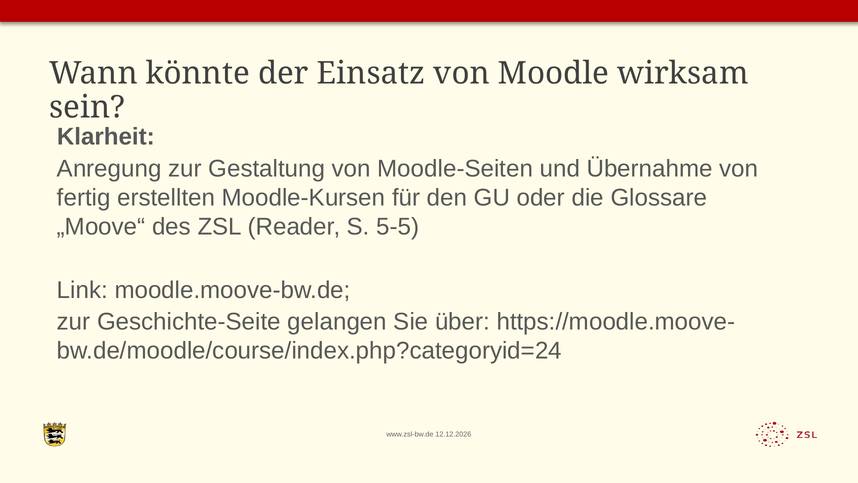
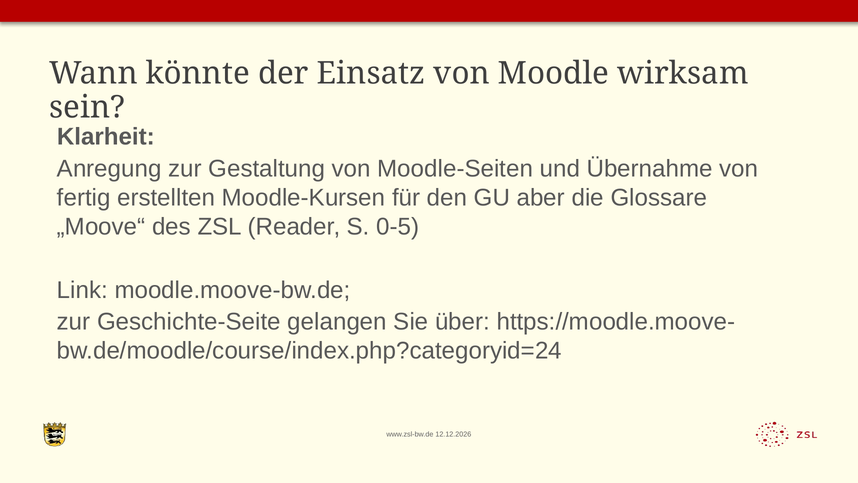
oder: oder -> aber (541, 198)
5-5: 5-5 -> 0-5 (398, 227)
